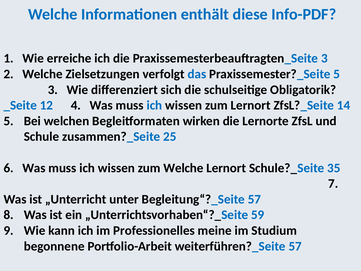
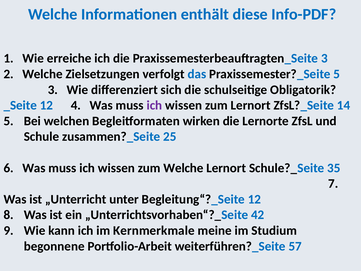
ich colour: blue -> purple (154, 105)
Begleitung“?_Seite 57: 57 -> 12 (254, 199)
59: 59 -> 42 (258, 215)
Professionelles: Professionelles -> Kernmerkmale (154, 230)
